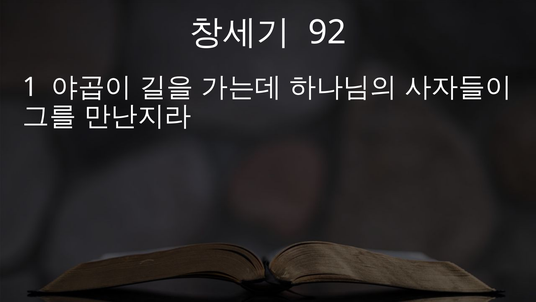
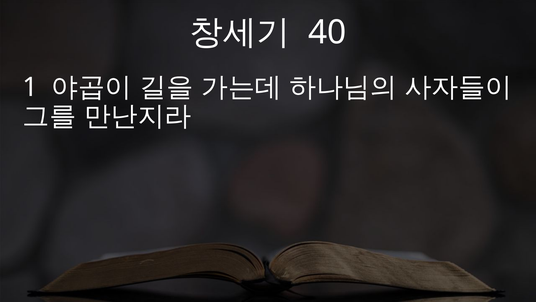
92: 92 -> 40 (327, 32)
